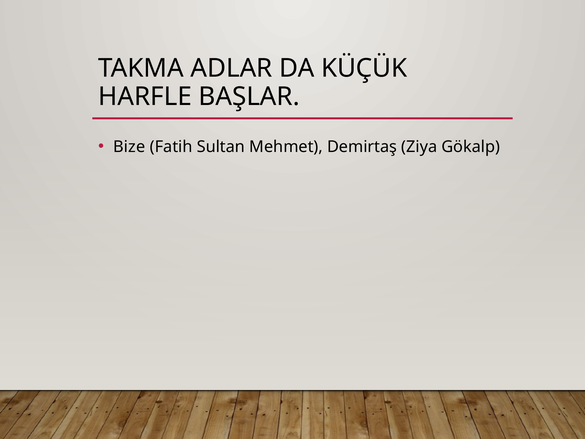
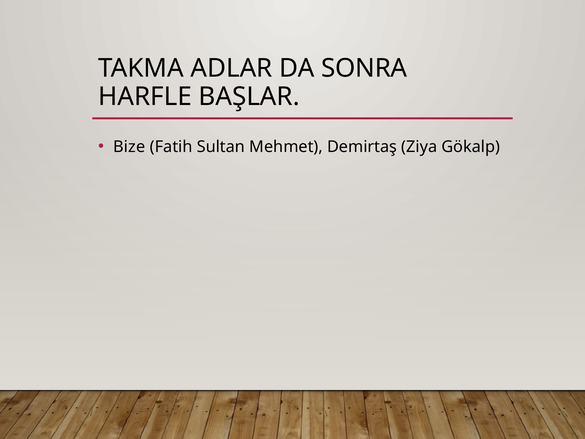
KÜÇÜK: KÜÇÜK -> SONRA (364, 68)
